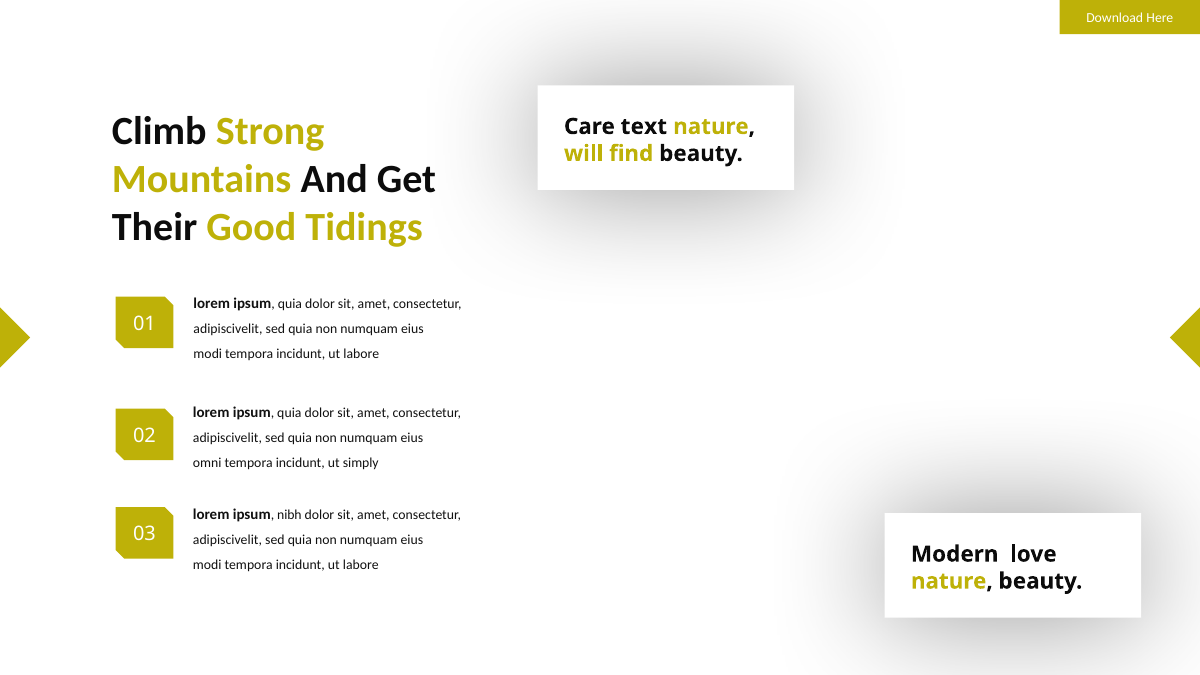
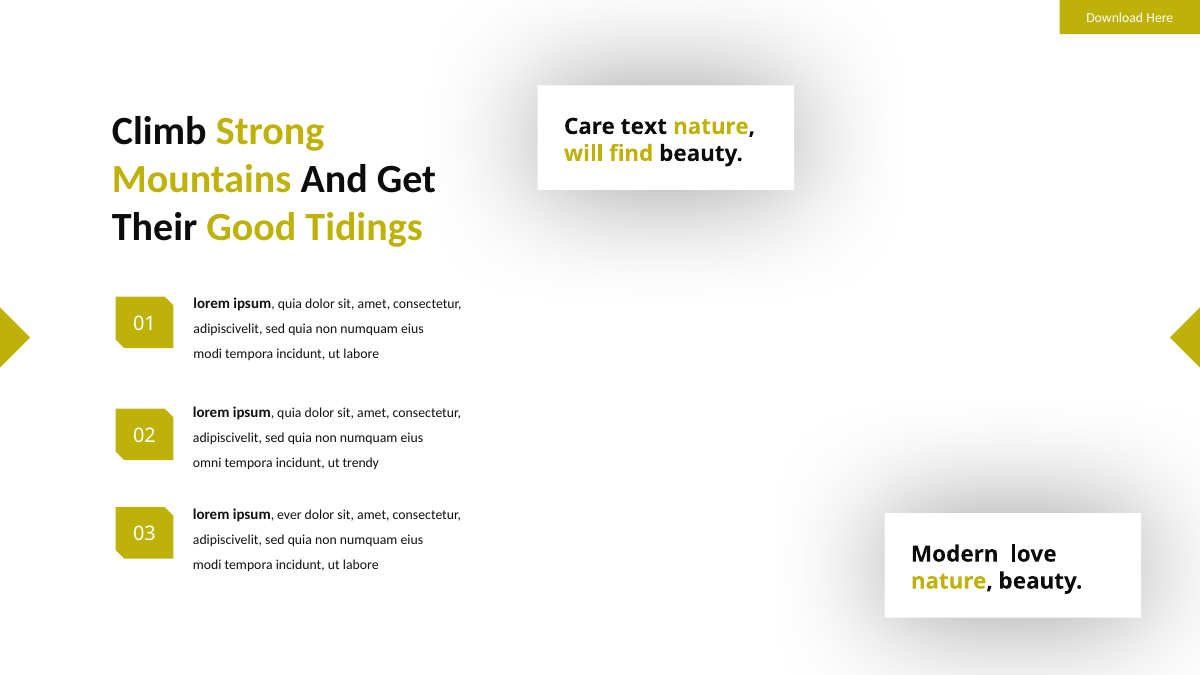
simply: simply -> trendy (361, 463)
nibh: nibh -> ever (289, 515)
